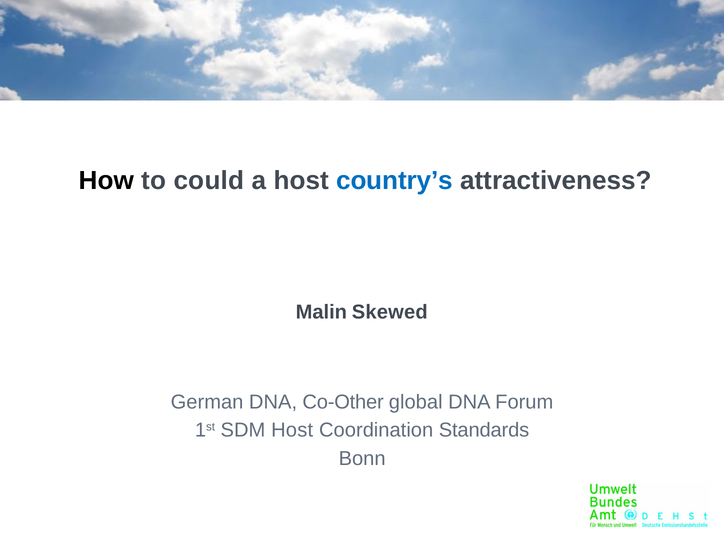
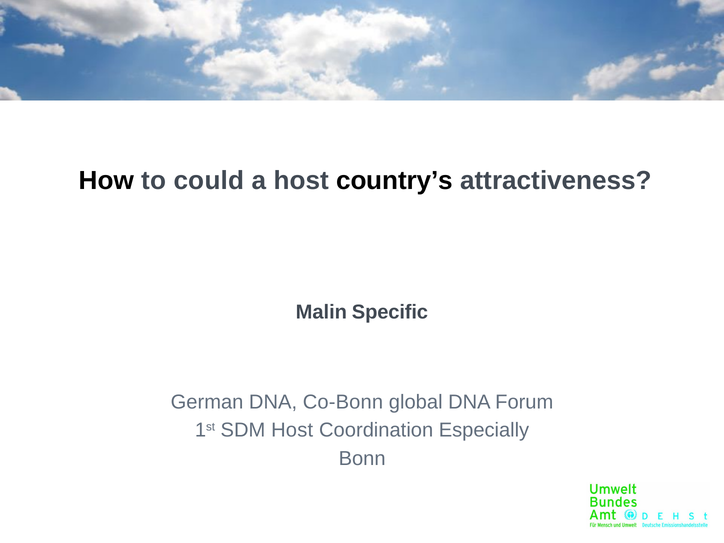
country’s colour: blue -> black (395, 181)
Skewed: Skewed -> Specific (390, 312)
Co-Other: Co-Other -> Co-Bonn (343, 402)
Standards: Standards -> Especially (484, 430)
